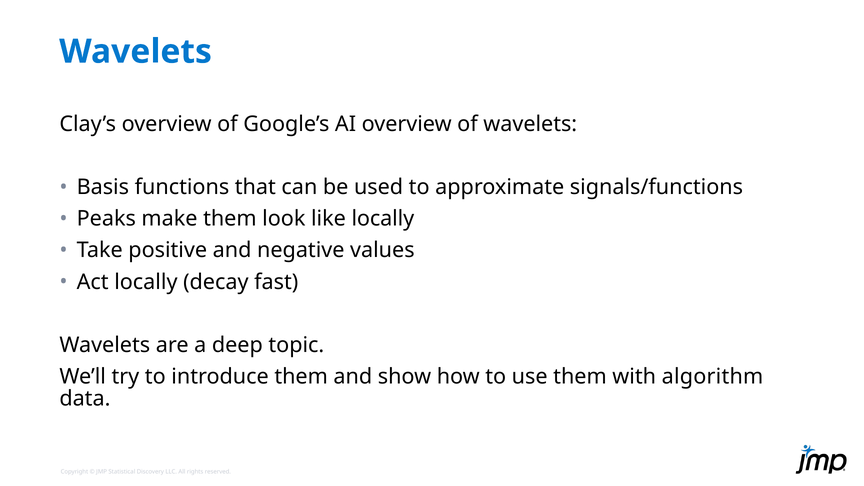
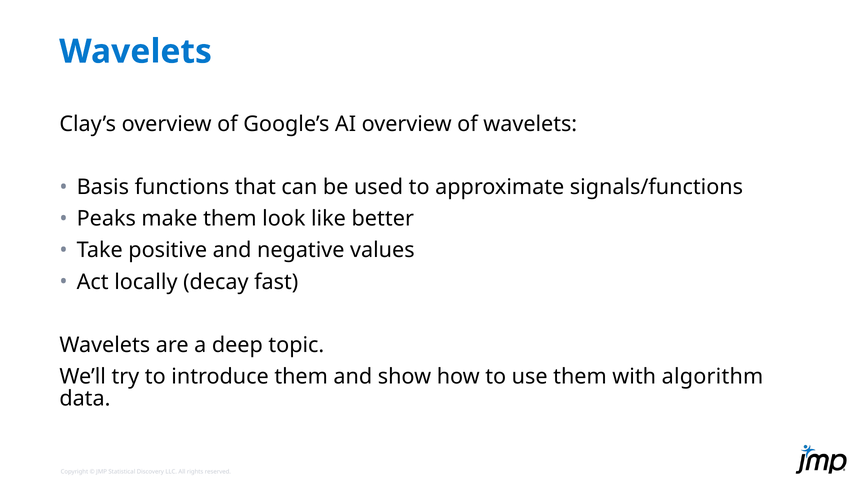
like locally: locally -> better (383, 219)
